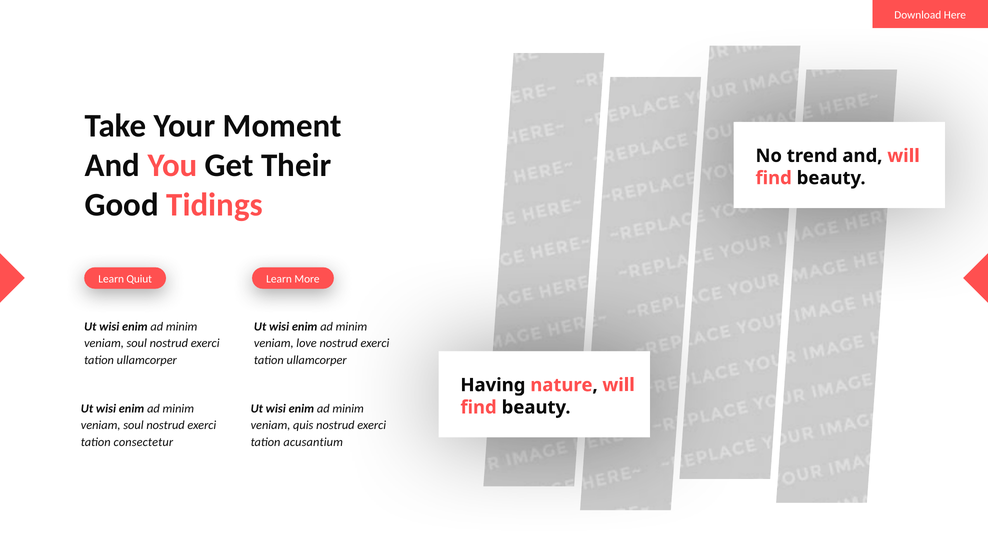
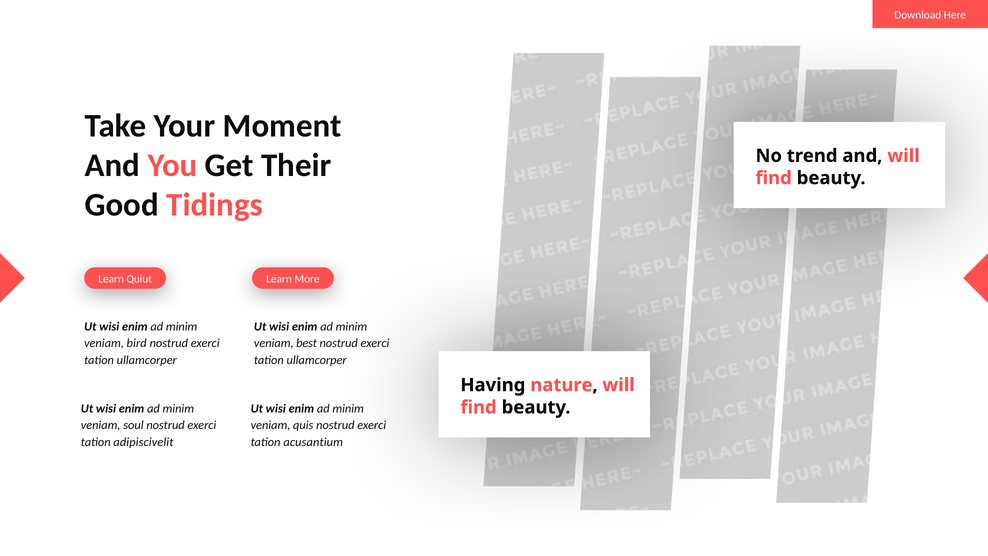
soul: soul -> bird (137, 343)
love: love -> best (307, 343)
consectetur: consectetur -> adipiscivelit (143, 442)
